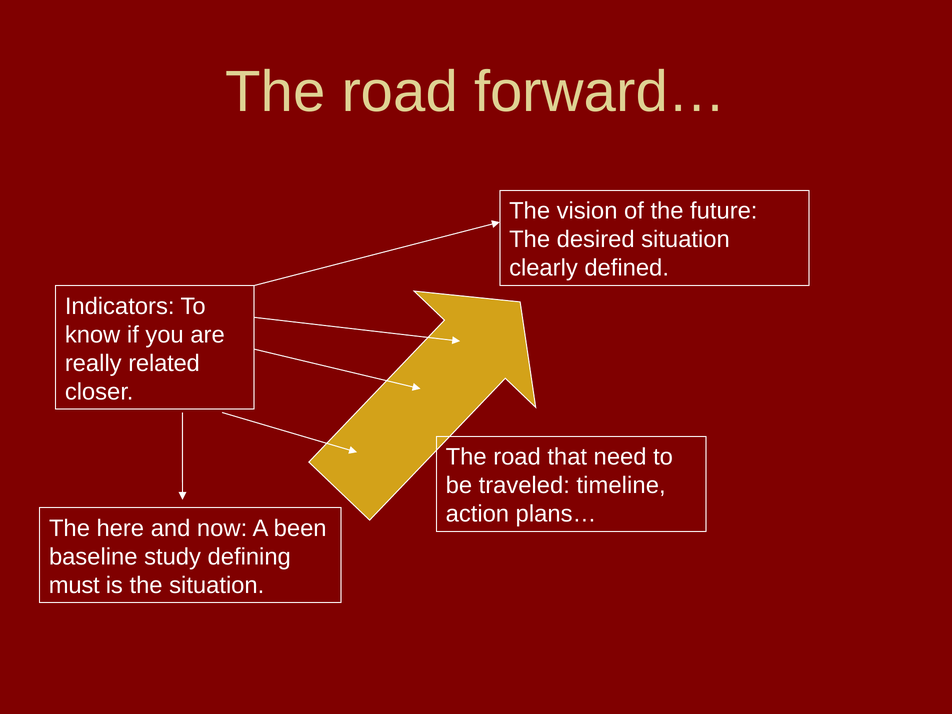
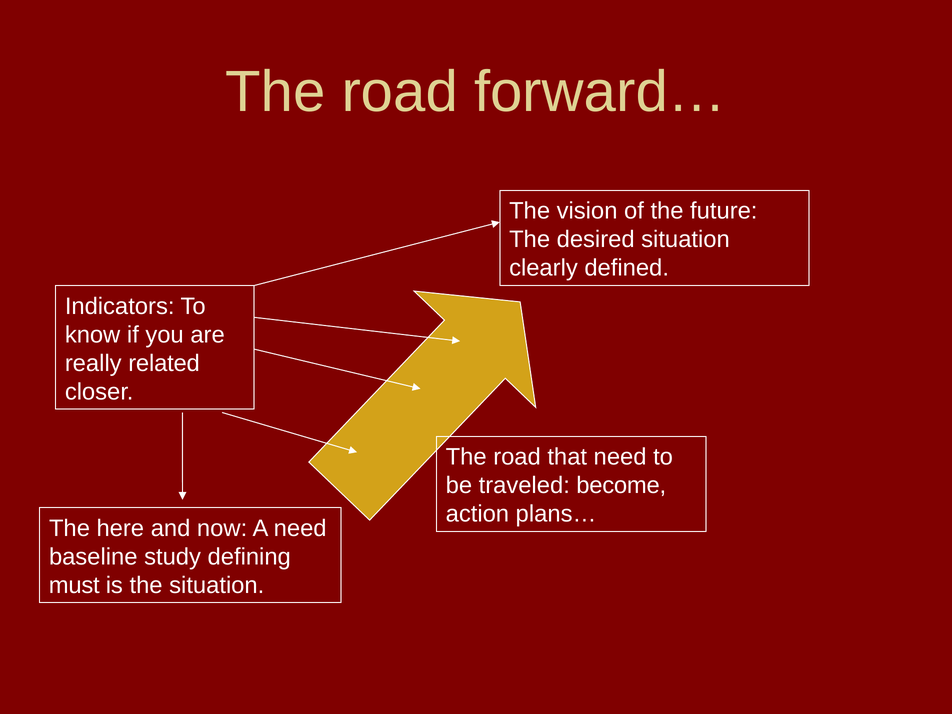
timeline: timeline -> become (621, 485)
A been: been -> need (300, 528)
